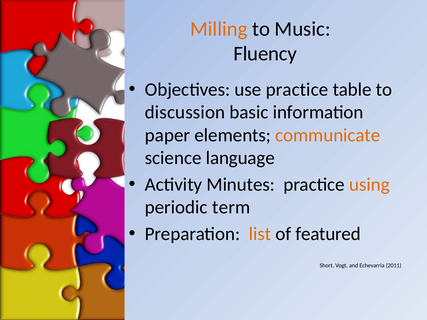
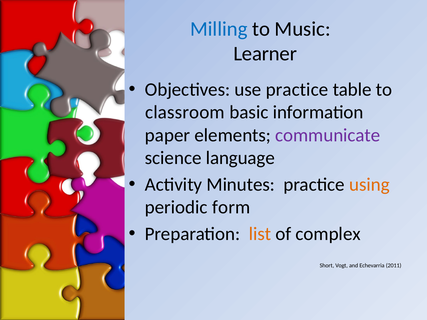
Milling colour: orange -> blue (219, 29)
Fluency: Fluency -> Learner (265, 54)
discussion: discussion -> classroom (185, 112)
communicate colour: orange -> purple (328, 135)
term: term -> form (231, 207)
featured: featured -> complex (328, 234)
